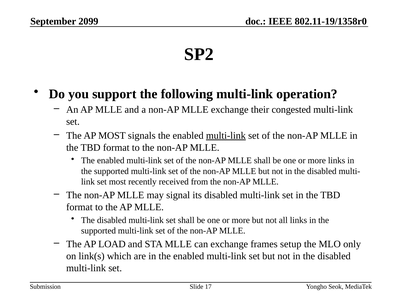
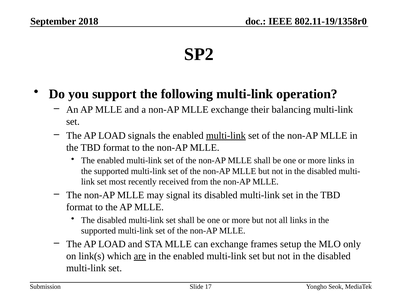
2099: 2099 -> 2018 (88, 21)
congested: congested -> balancing (291, 110)
MOST: MOST -> LOAD (112, 135)
are underline: none -> present (140, 256)
